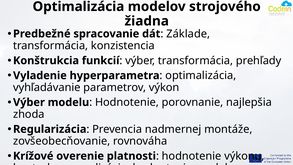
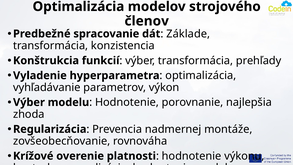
žiadna: žiadna -> členov (147, 21)
